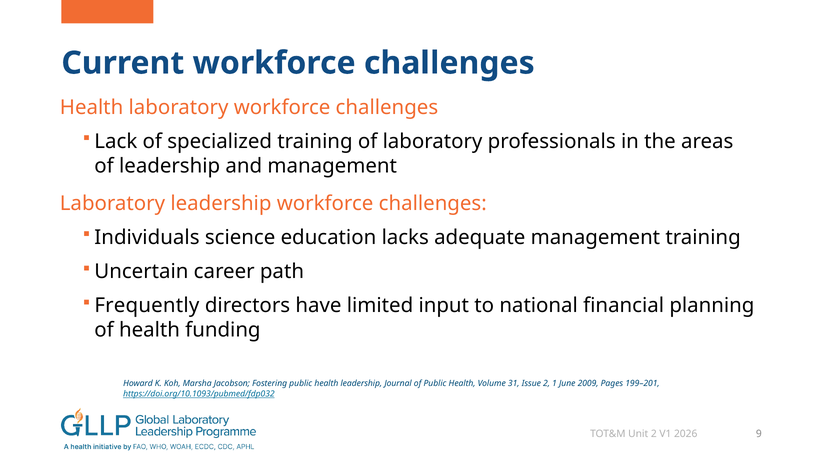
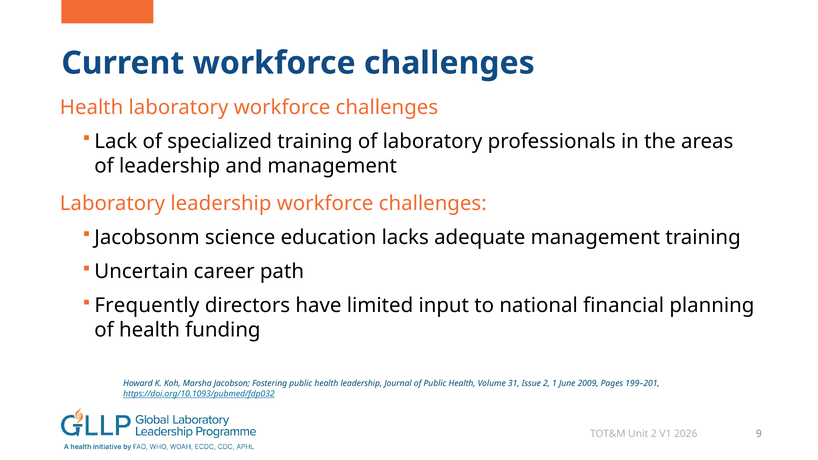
Individuals: Individuals -> Jacobsonm (147, 237)
